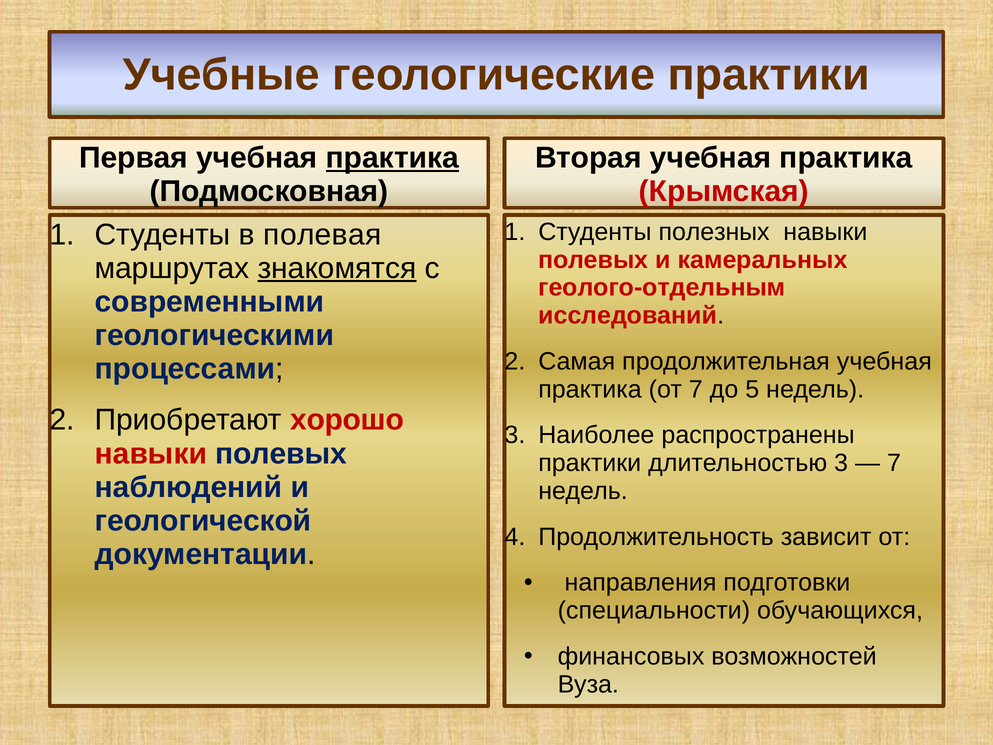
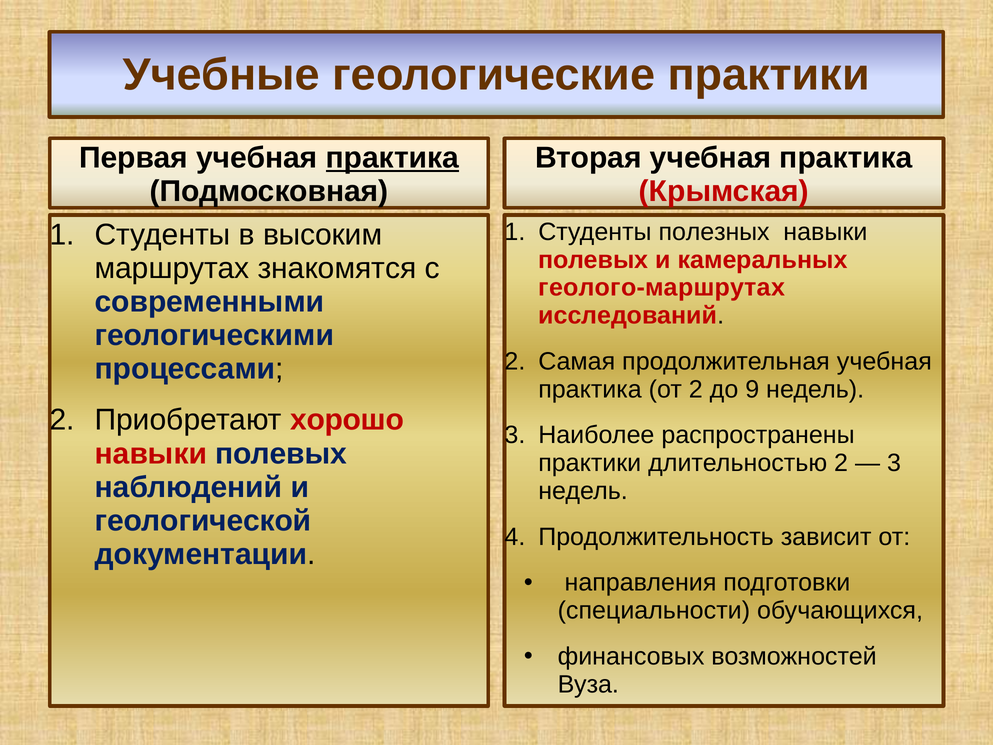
полевая: полевая -> высоким (323, 234)
знакомятся underline: present -> none (337, 268)
геолого-отдельным: геолого-отдельным -> геолого-маршрутах (662, 288)
от 7: 7 -> 2 (696, 389)
5: 5 -> 9 (752, 389)
длительностью 3: 3 -> 2 (841, 463)
7: 7 -> 3 (894, 463)
